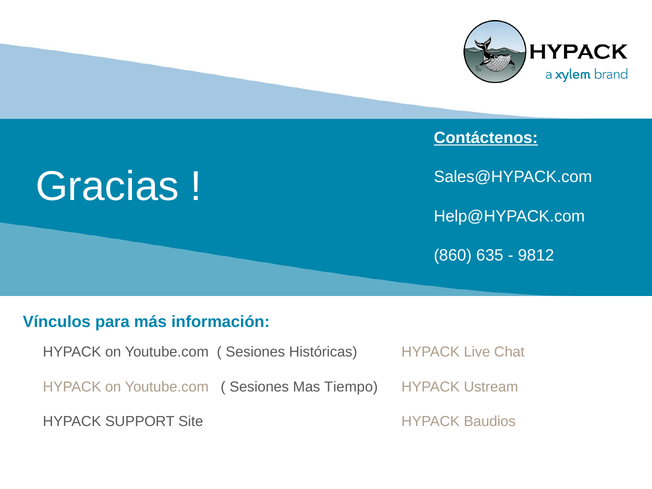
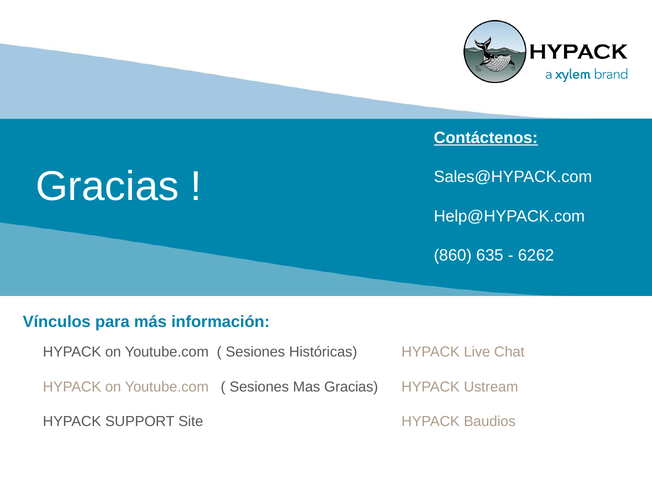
9812: 9812 -> 6262 (536, 255)
Mas Tiempo: Tiempo -> Gracias (351, 387)
